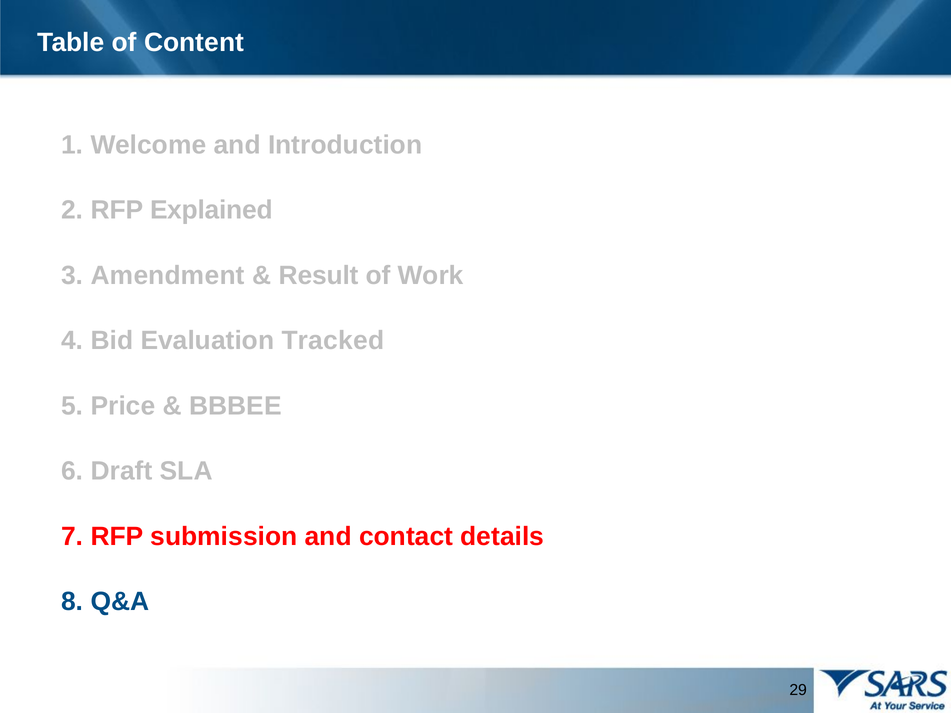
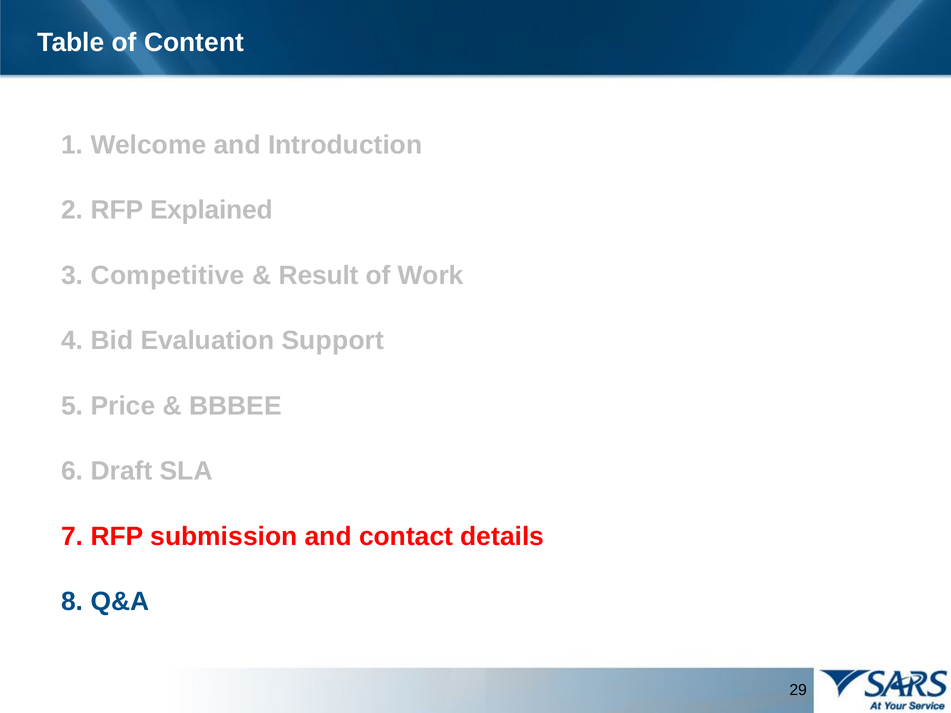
Amendment: Amendment -> Competitive (168, 275)
Tracked: Tracked -> Support (333, 341)
